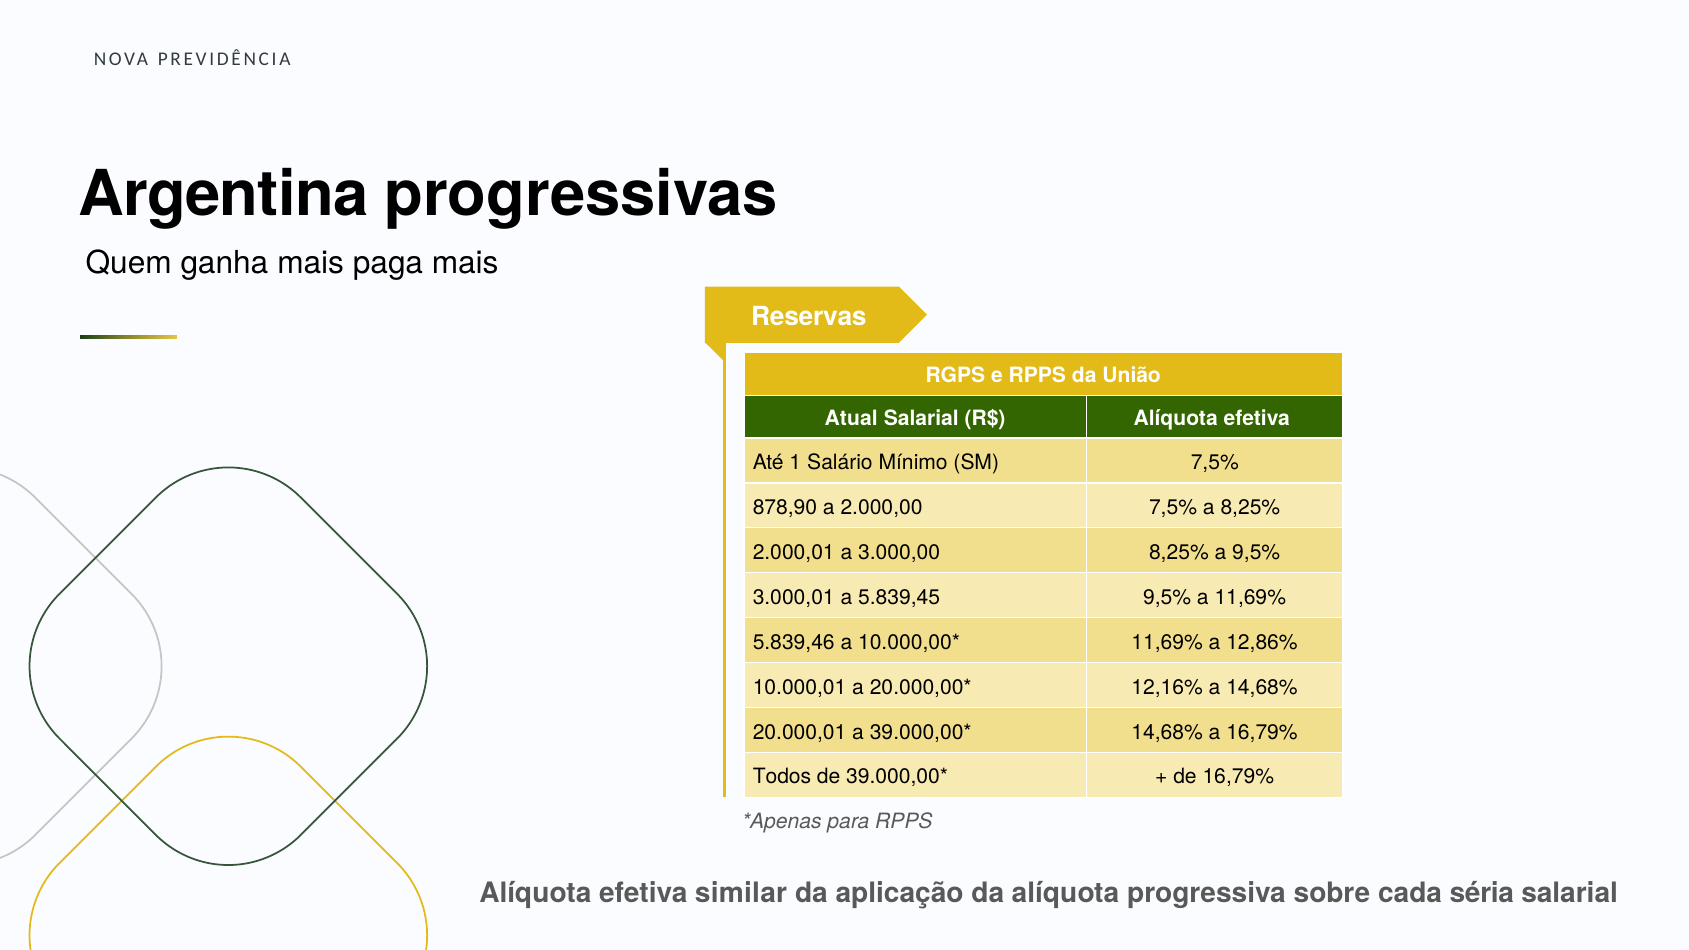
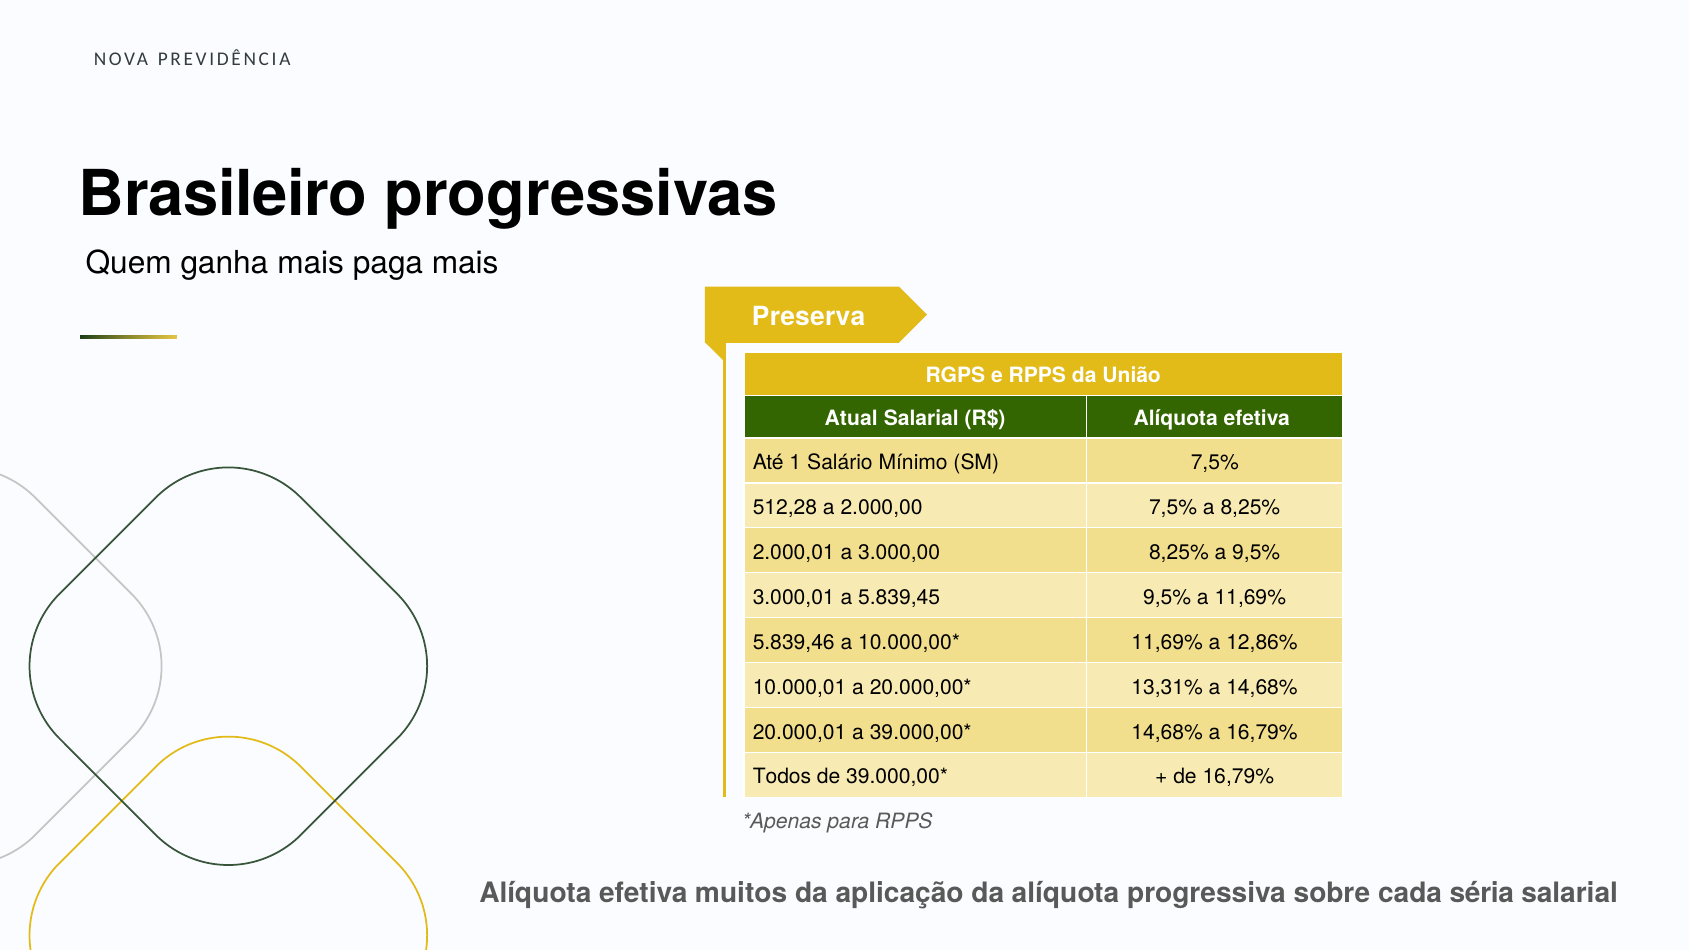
Argentina: Argentina -> Brasileiro (223, 194)
Reservas: Reservas -> Preserva (809, 317)
878,90: 878,90 -> 512,28 (785, 507)
12,16%: 12,16% -> 13,31% (1167, 687)
similar: similar -> muitos (741, 894)
